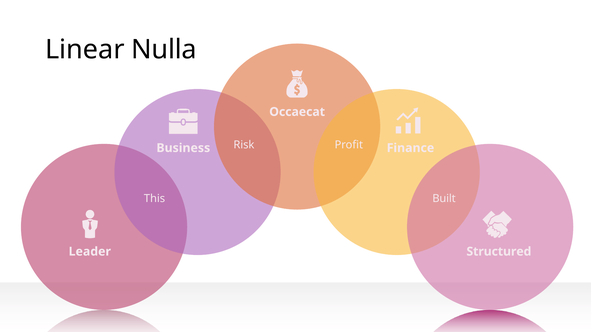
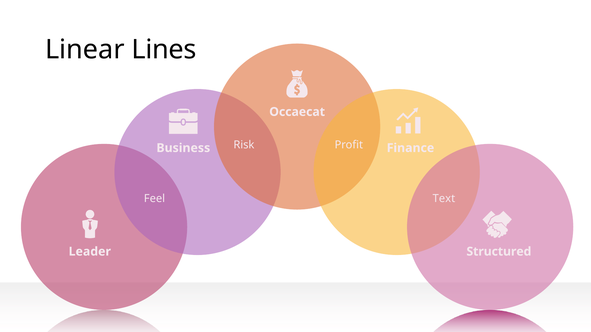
Nulla: Nulla -> Lines (164, 50)
Built: Built -> Text (444, 199)
This: This -> Feel (155, 199)
